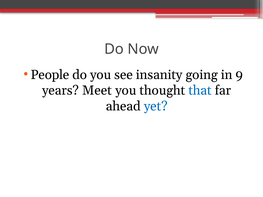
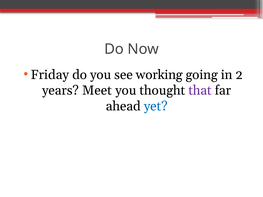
People: People -> Friday (50, 75)
insanity: insanity -> working (159, 75)
9: 9 -> 2 (239, 75)
that colour: blue -> purple (200, 91)
